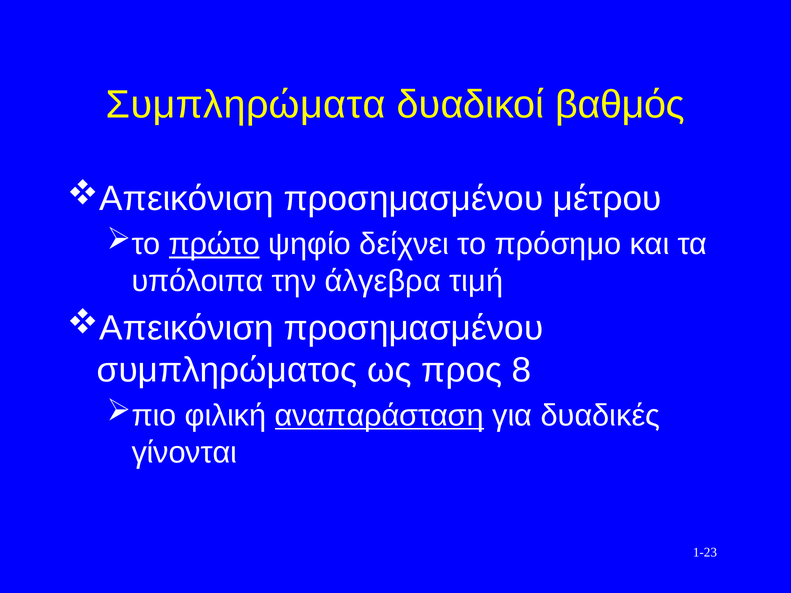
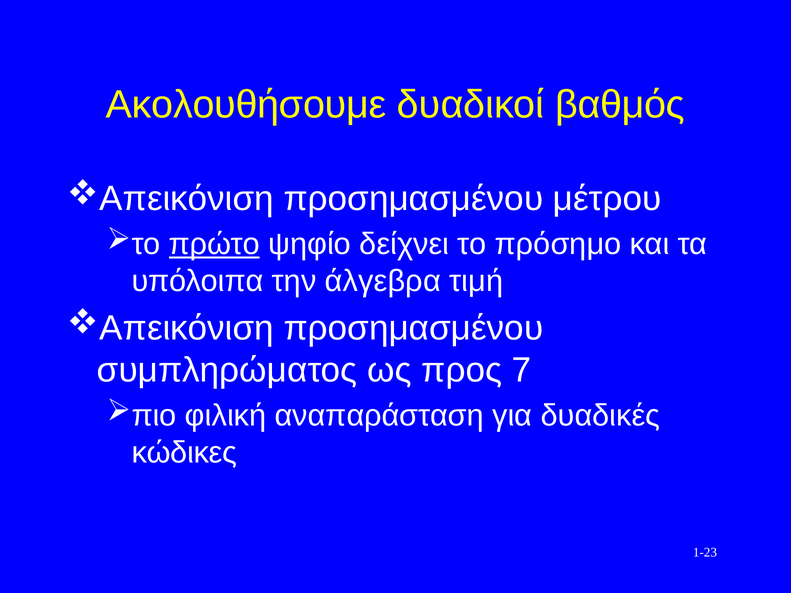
Συμπληρώματα: Συμπληρώματα -> Ακολουθήσουμε (246, 105)
8: 8 -> 7 (522, 370)
αναπαράσταση underline: present -> none (379, 416)
γίνονται: γίνονται -> κώδικες (184, 453)
